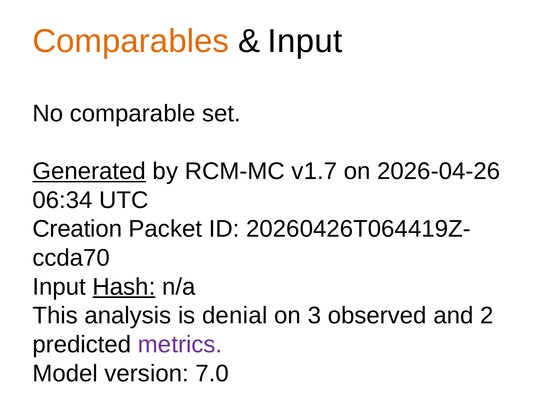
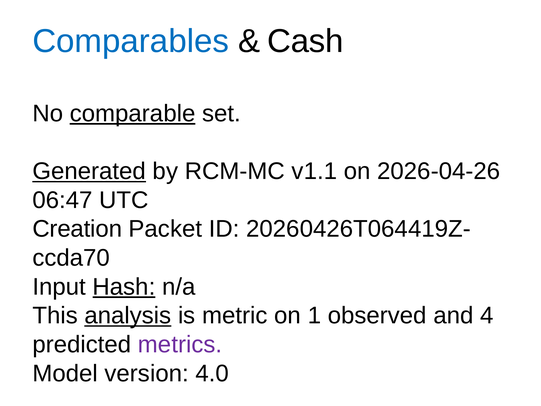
Comparables colour: orange -> blue (131, 41)
Input: Input -> Cash (305, 41)
comparable underline: none -> present (133, 113)
v1.7: v1.7 -> v1.1 (314, 171)
06:34: 06:34 -> 06:47 (62, 200)
analysis underline: none -> present (128, 315)
denial: denial -> metric (235, 315)
3: 3 -> 1 (314, 315)
2: 2 -> 4 (487, 315)
7.0: 7.0 -> 4.0 (212, 373)
